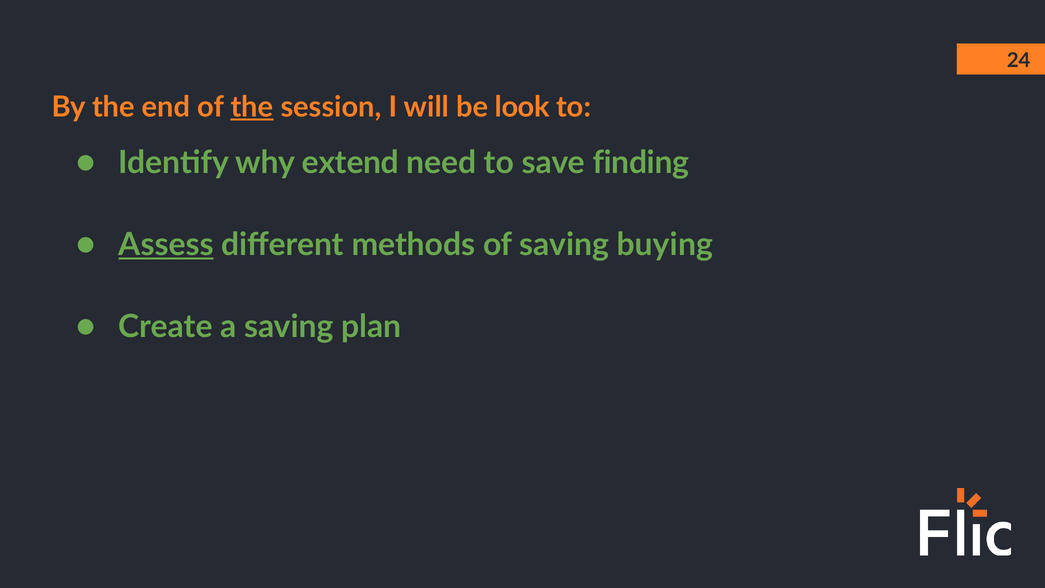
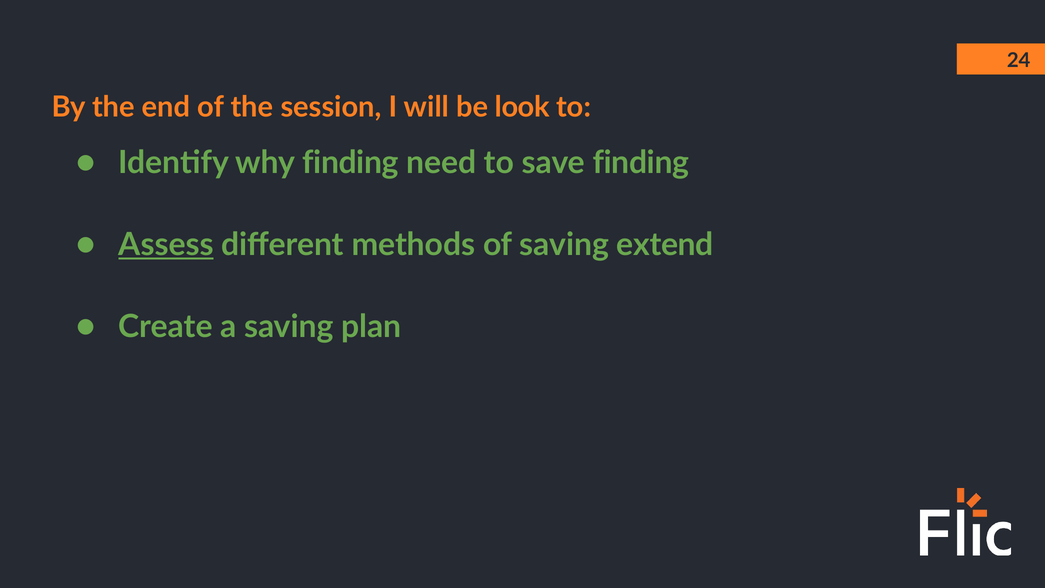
the underline: present -> none (252, 107)
why extend: extend -> finding (350, 163)
buying: buying -> extend (665, 245)
